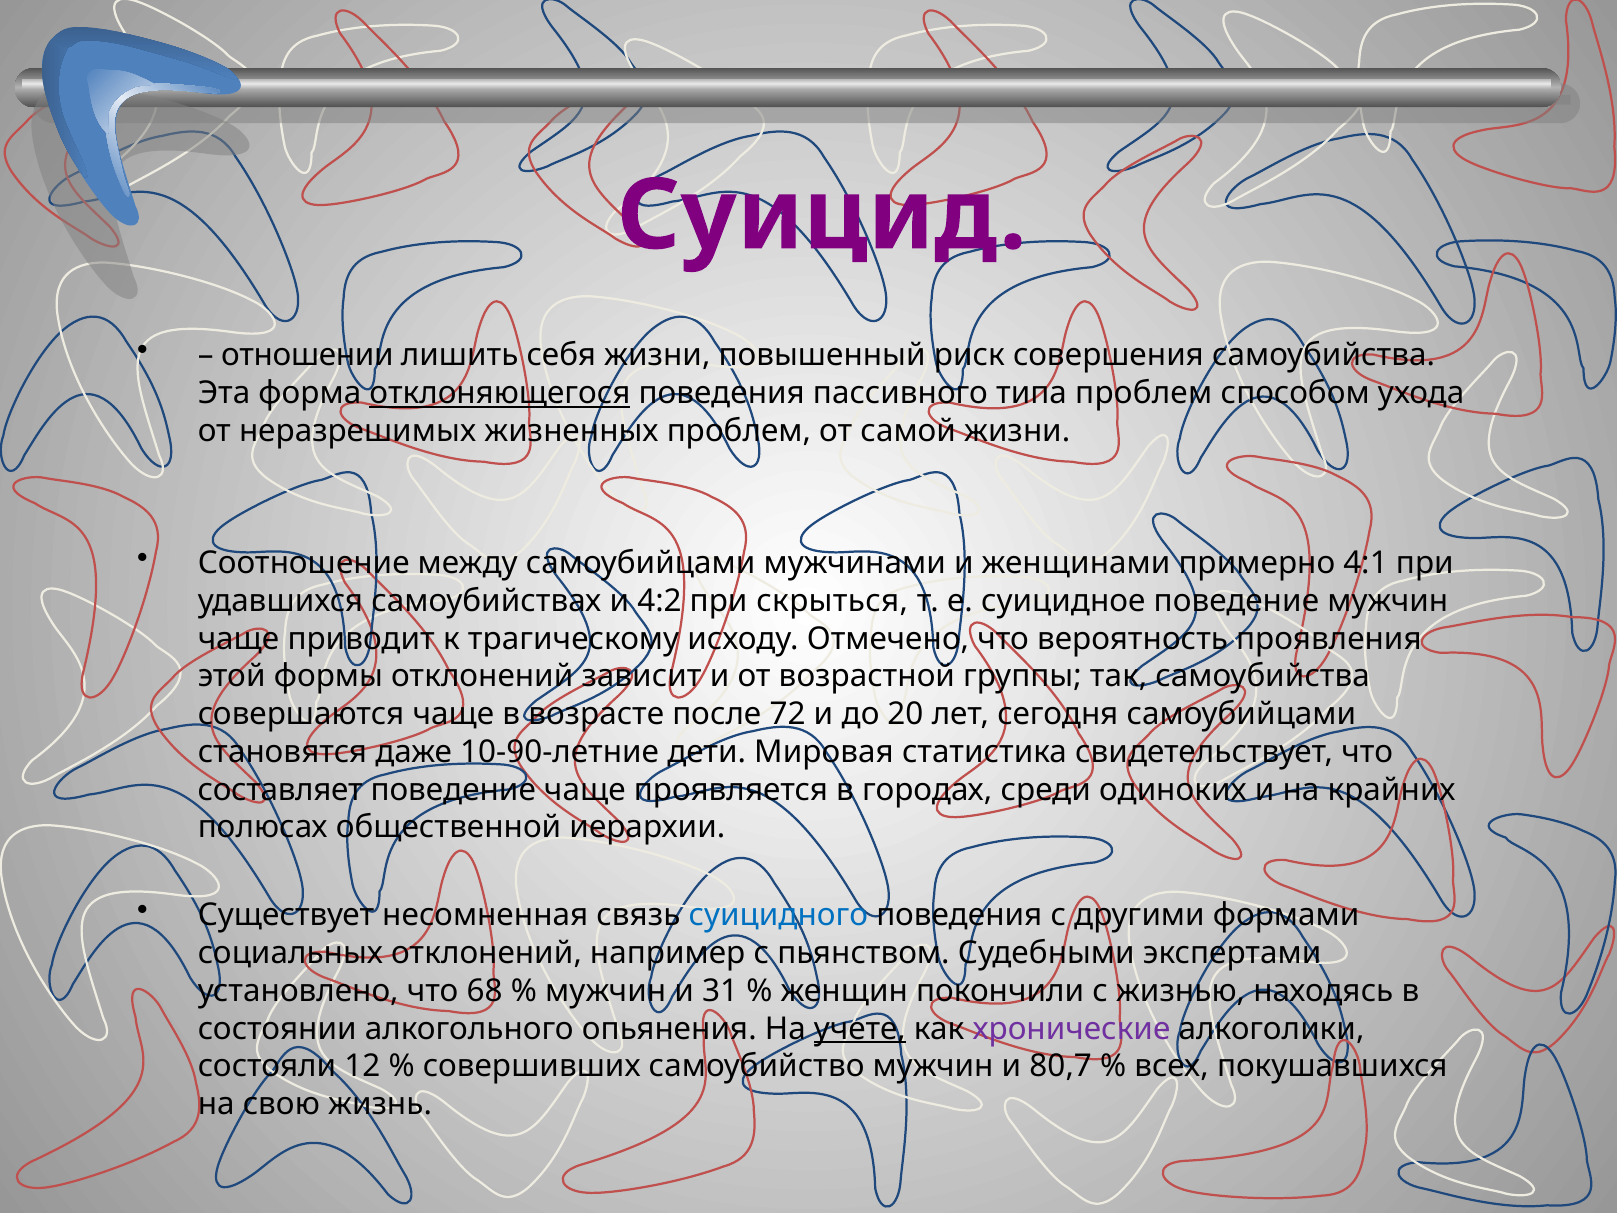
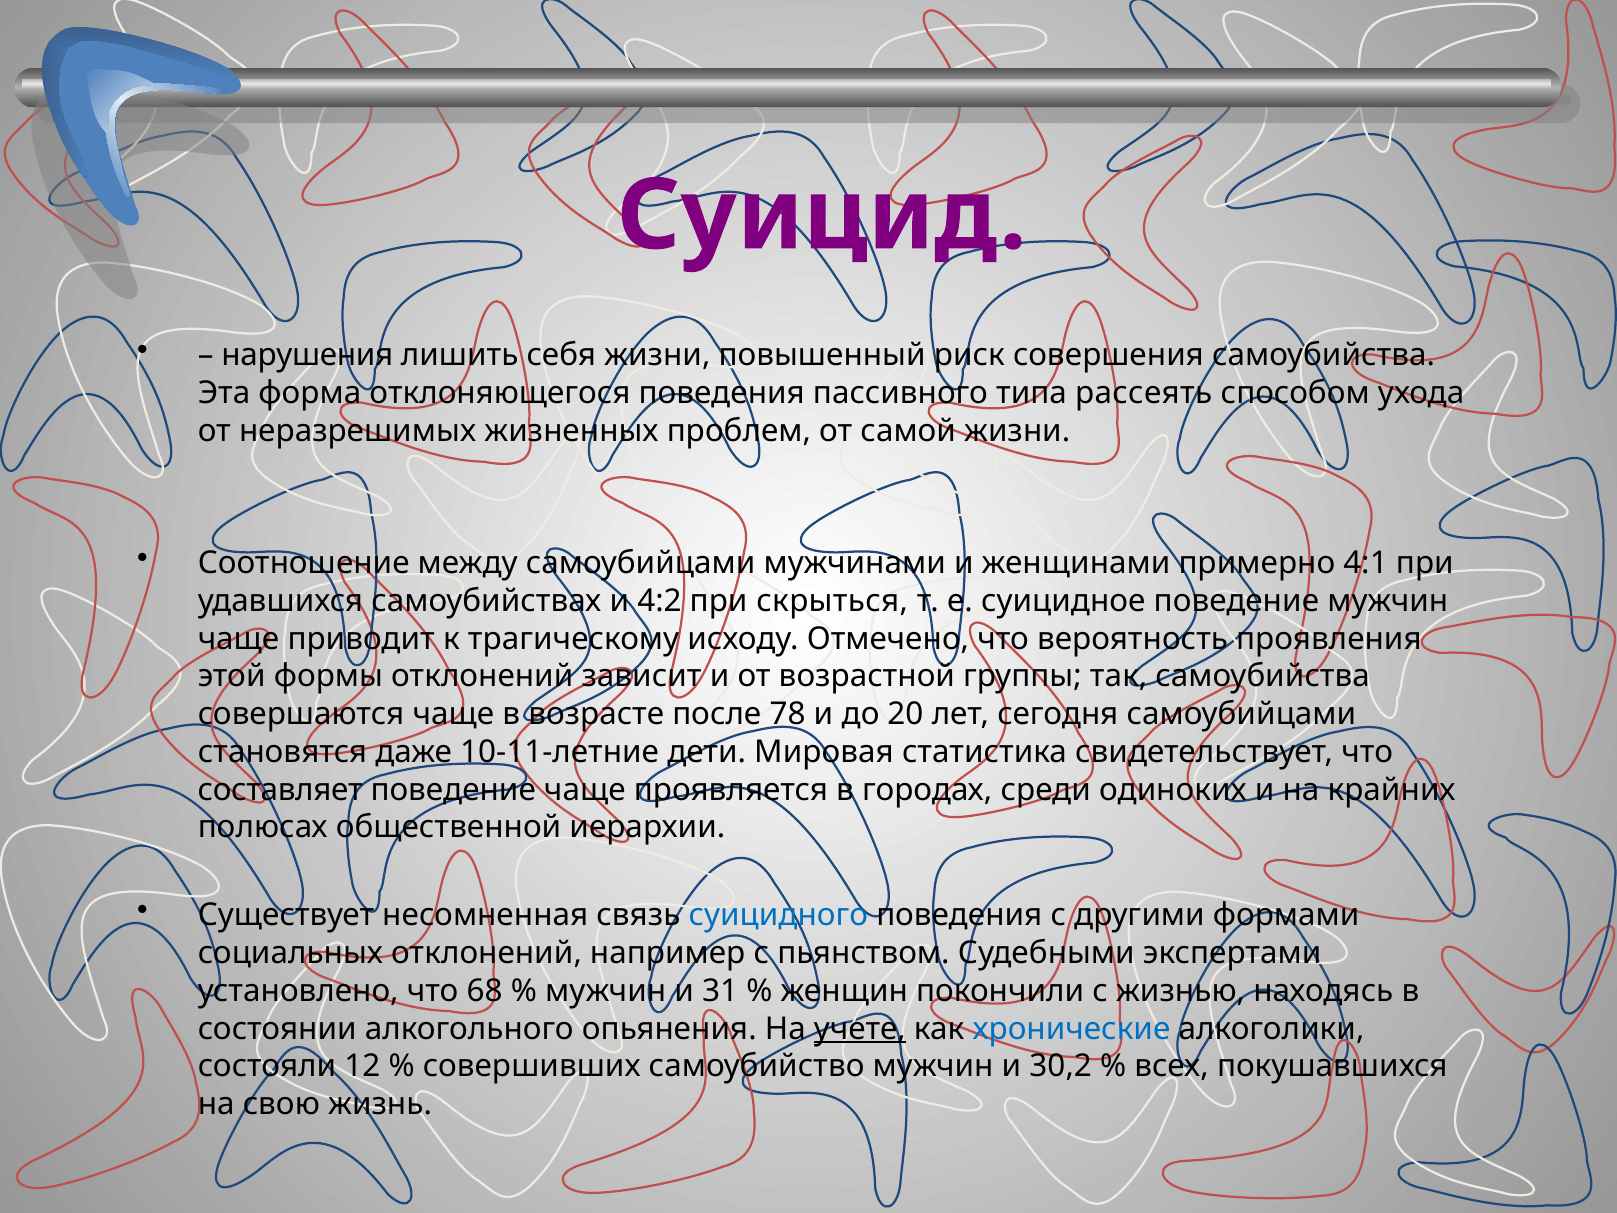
отношении: отношении -> нарушения (307, 355)
отклоняющегося underline: present -> none (500, 393)
типа проблем: проблем -> рассеять (1144, 393)
72: 72 -> 78 (788, 714)
10-90-летние: 10-90-летние -> 10-11-летние (560, 752)
хронические colour: purple -> blue (1071, 1029)
80,7: 80,7 -> 30,2 (1061, 1066)
